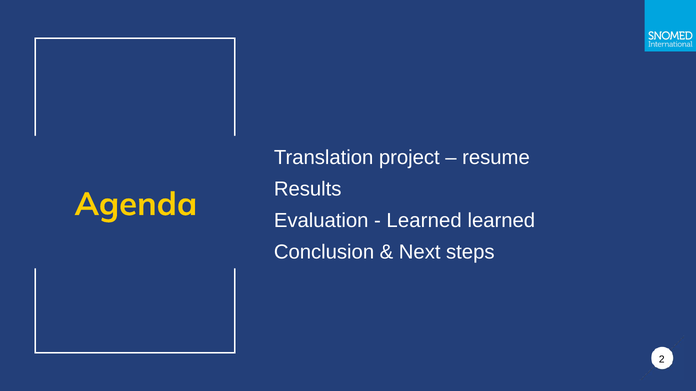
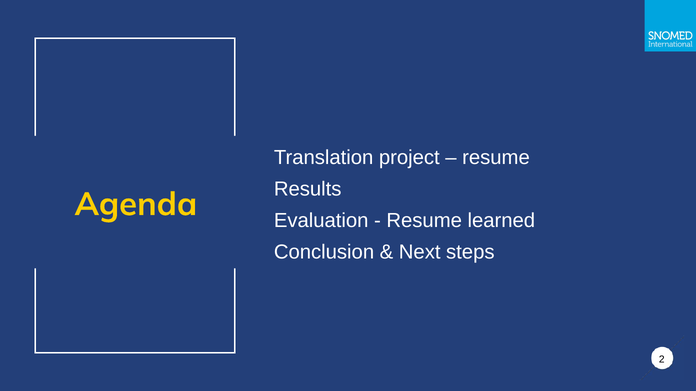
Learned: Learned -> Resume (424, 221)
